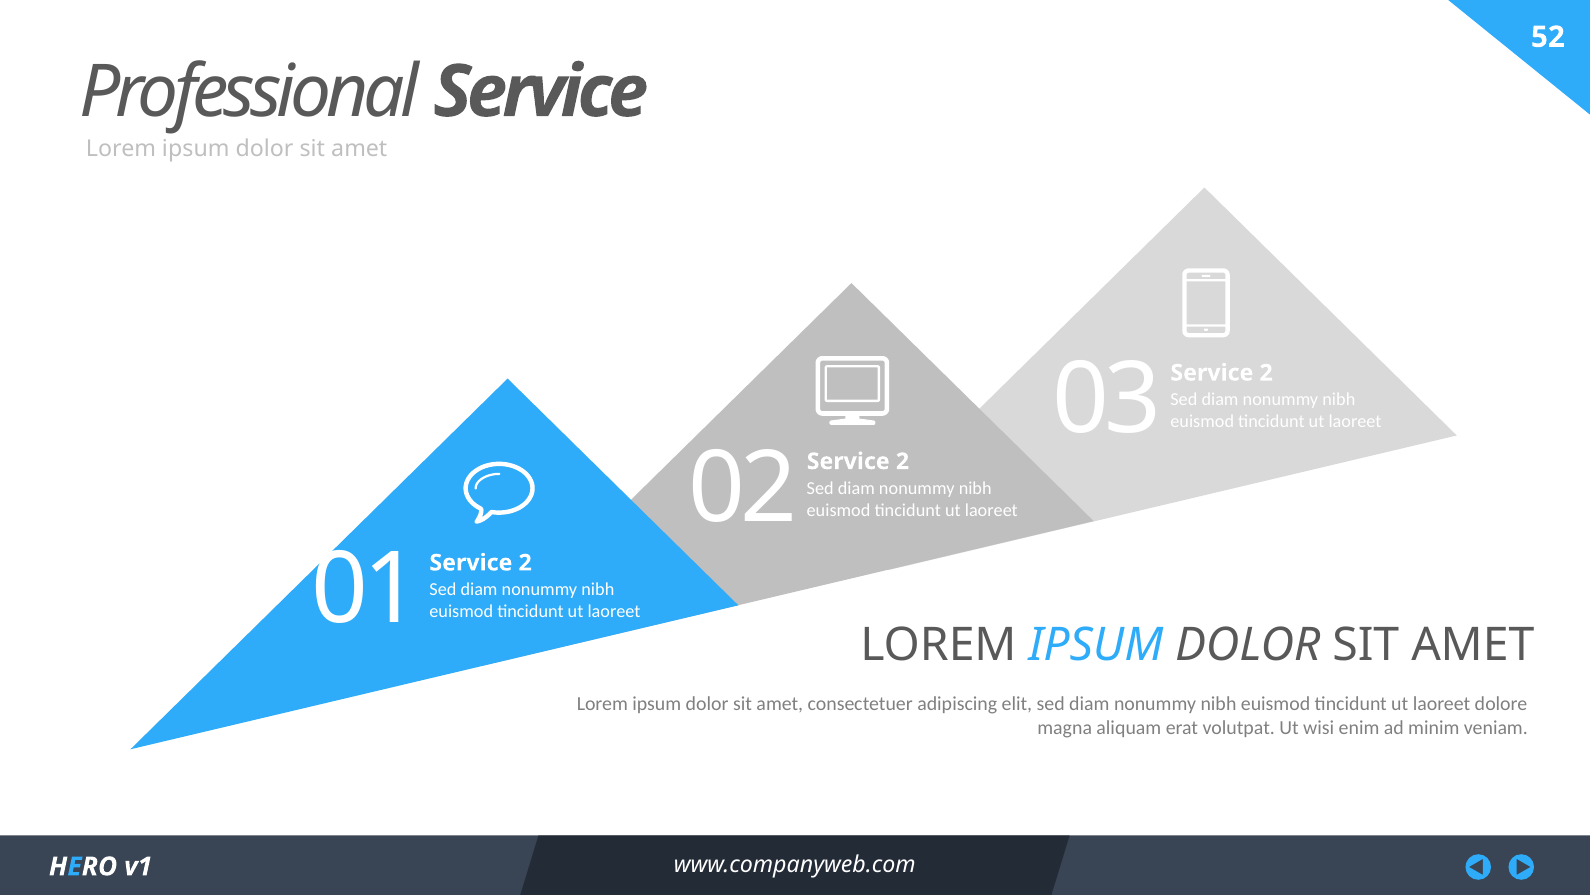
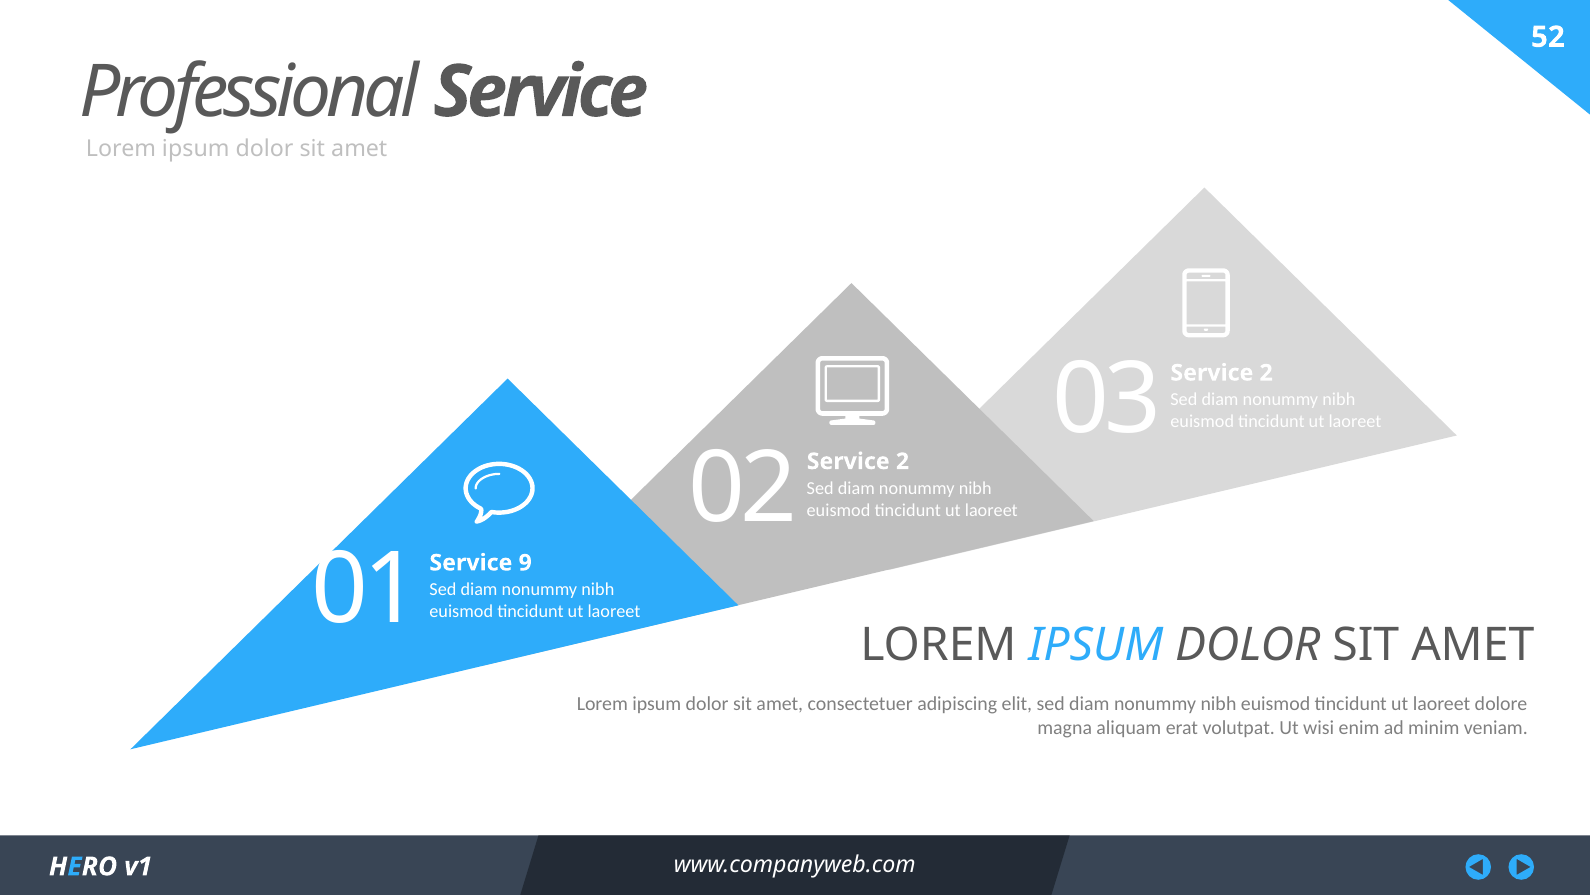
2: 2 -> 9 (525, 562)
